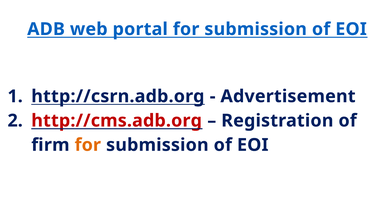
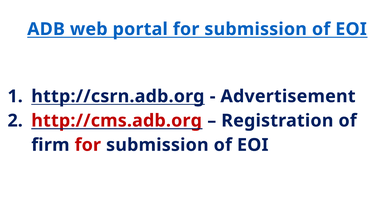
for colour: orange -> red (88, 145)
